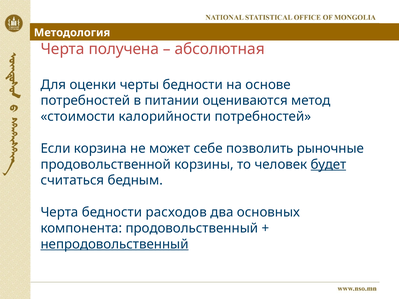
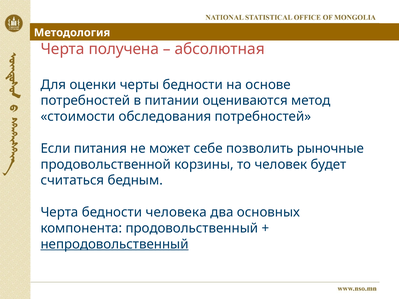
калорийности: калорийности -> обследования (165, 117)
корзина: корзина -> питания (100, 149)
будет underline: present -> none (328, 165)
расходов: расходов -> человека (176, 212)
